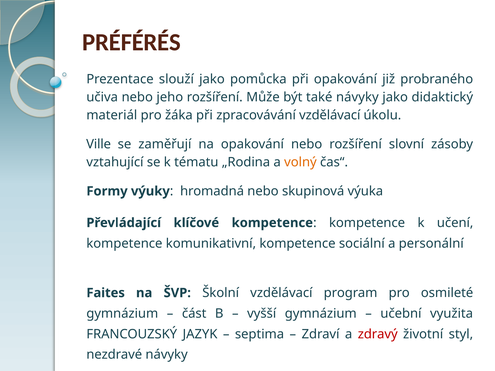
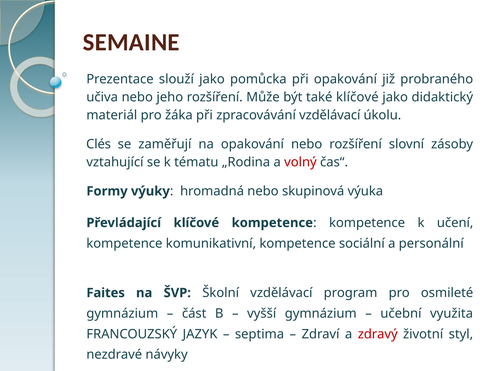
PRÉFÉRÉS: PRÉFÉRÉS -> SEMAINE (131, 42)
také návyky: návyky -> klíčové (357, 97)
Ville: Ville -> Clés (99, 144)
volný colour: orange -> red (300, 162)
